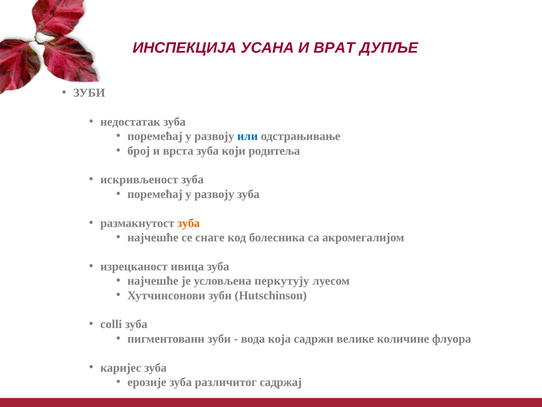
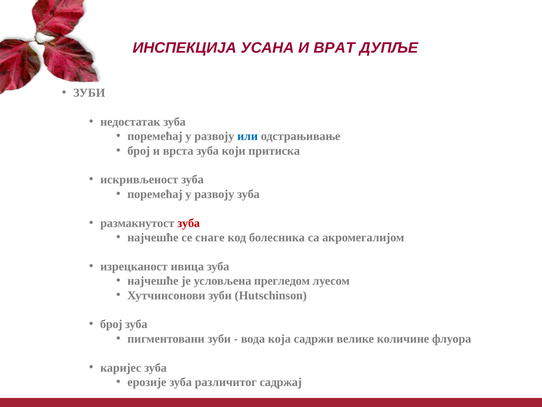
родитеља: родитеља -> притиска (274, 151)
зуба colour: orange -> red (189, 223)
перкутују: перкутују -> прегледом (282, 281)
colli: colli -> број (111, 324)
